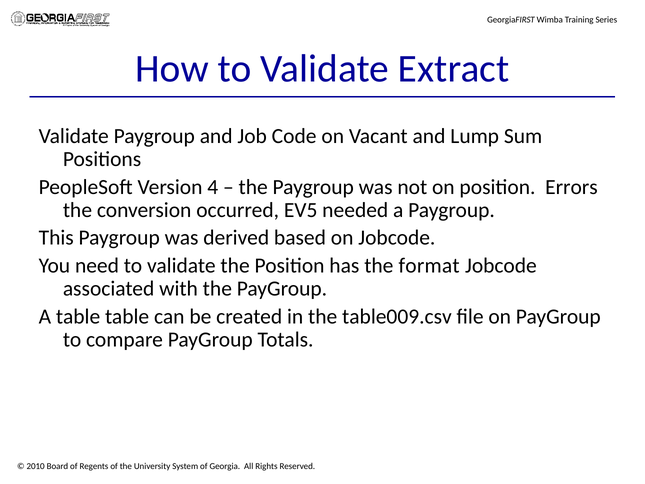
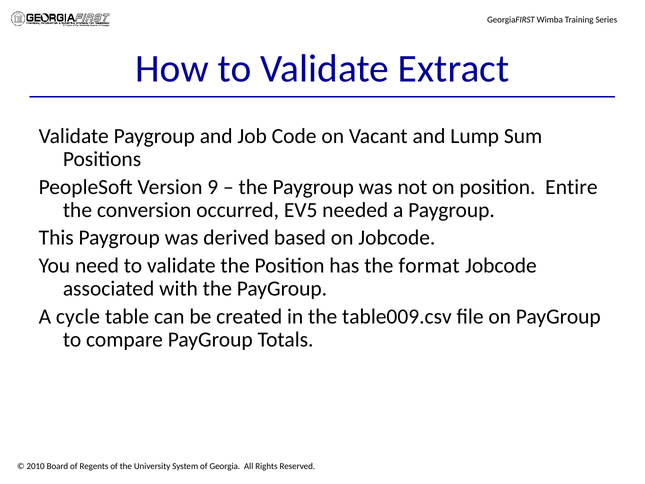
4: 4 -> 9 (213, 187)
Errors: Errors -> Entire (571, 187)
A table: table -> cycle (78, 316)
